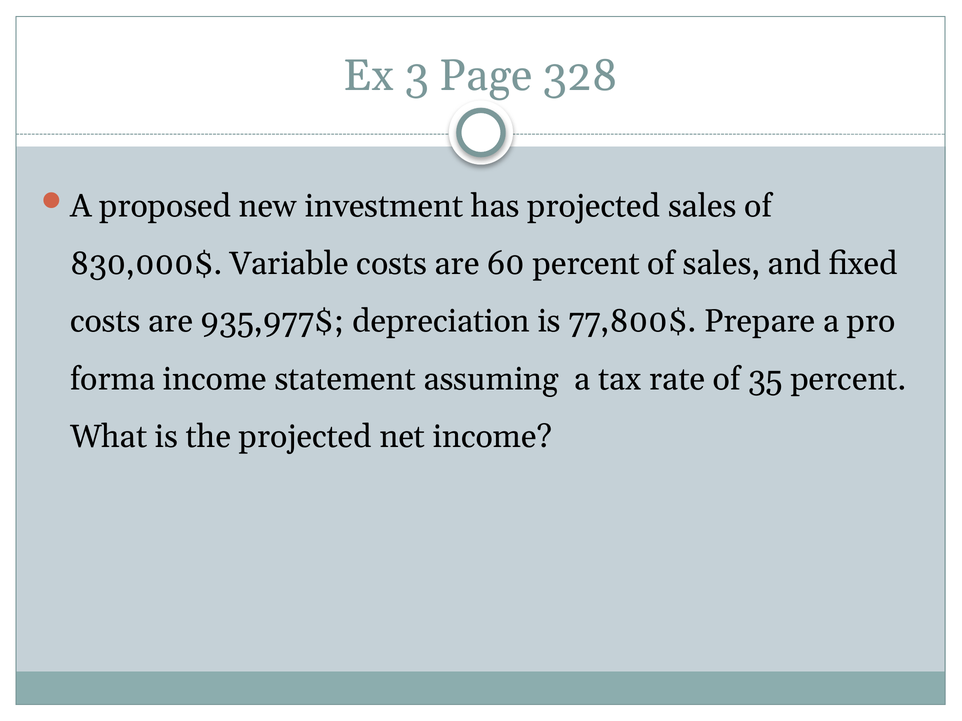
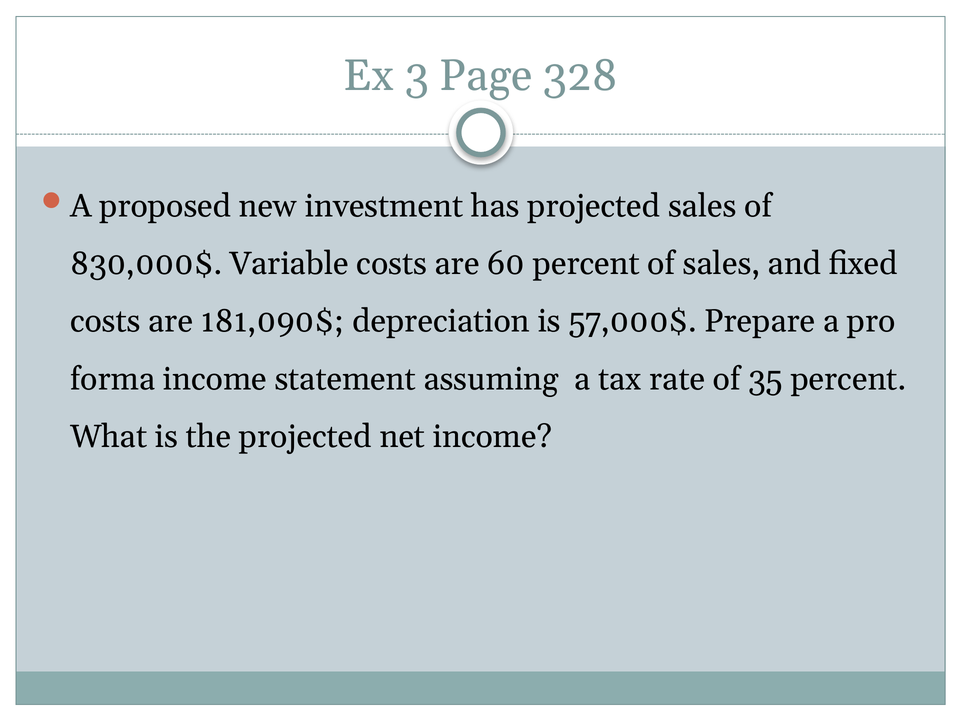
935,977$: 935,977$ -> 181,090$ (273, 322)
77,800$: 77,800$ -> 57,000$ (633, 322)
